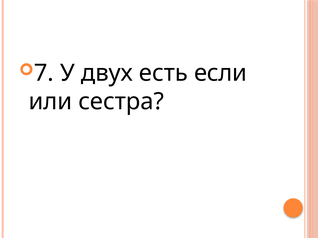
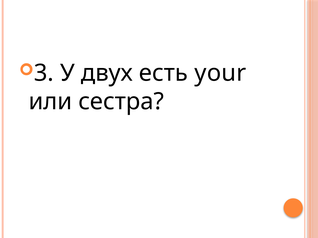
7: 7 -> 3 (44, 73)
если: если -> your (220, 73)
